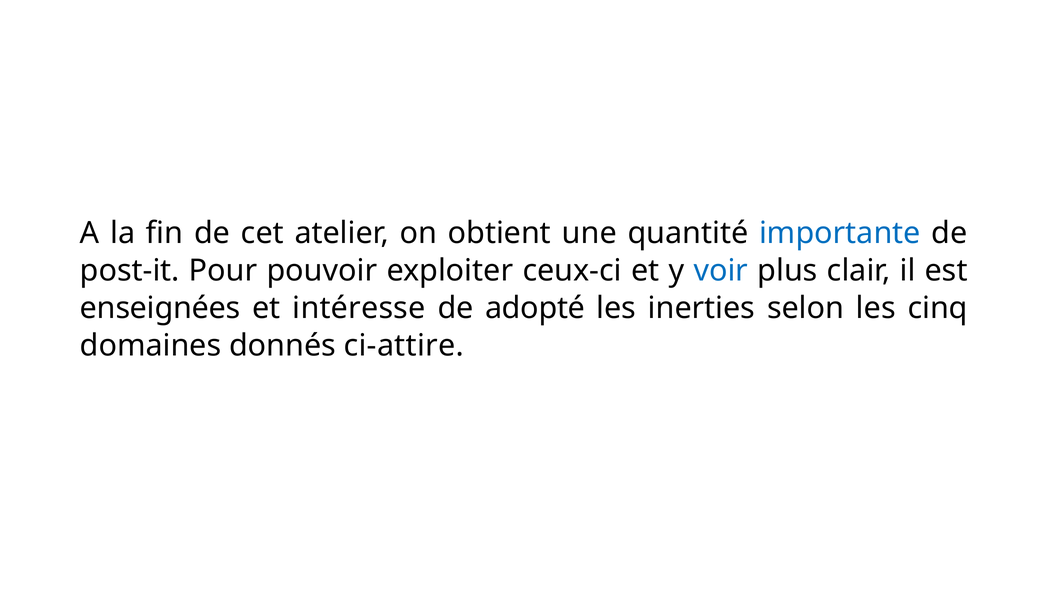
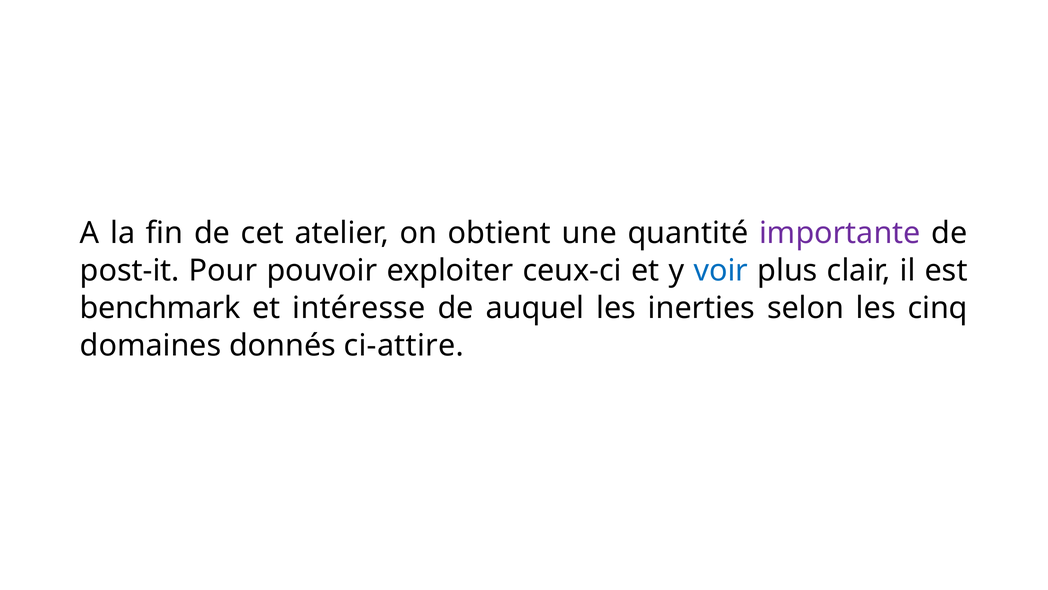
importante colour: blue -> purple (840, 233)
enseignées: enseignées -> benchmark (160, 308)
adopté: adopté -> auquel (535, 308)
